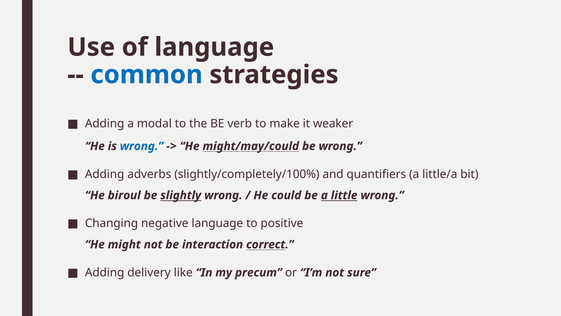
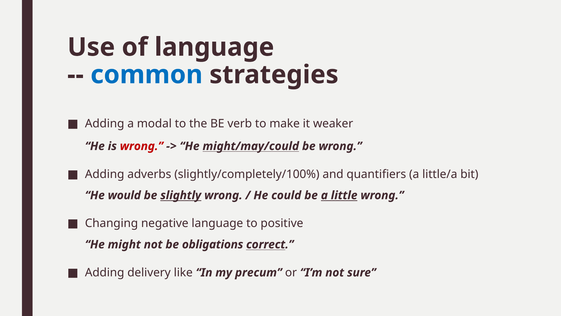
wrong colour: blue -> red (142, 146)
biroul: biroul -> would (124, 195)
interaction: interaction -> obligations (213, 244)
